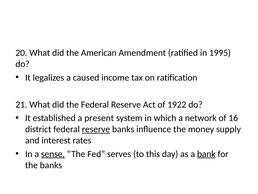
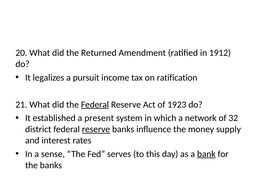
American: American -> Returned (99, 53)
1995: 1995 -> 1912 (220, 53)
caused: caused -> pursuit (86, 77)
Federal underline: none -> present (95, 104)
1922: 1922 -> 1923 (177, 104)
16: 16 -> 32 (233, 118)
sense underline: present -> none (53, 154)
